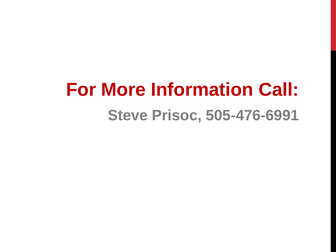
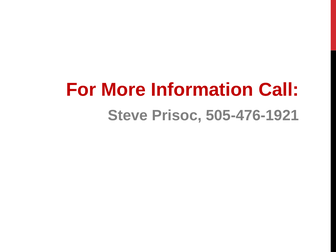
505-476-6991: 505-476-6991 -> 505-476-1921 (252, 115)
